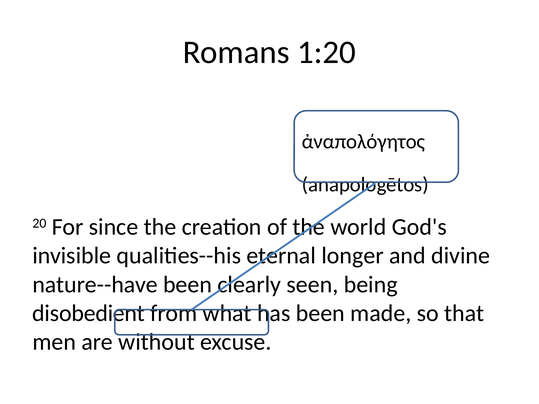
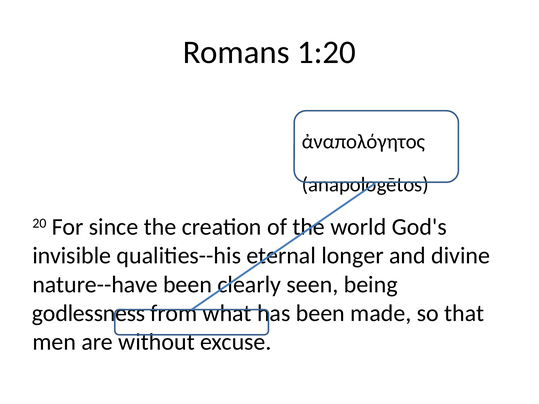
disobedient: disobedient -> godlessness (89, 313)
